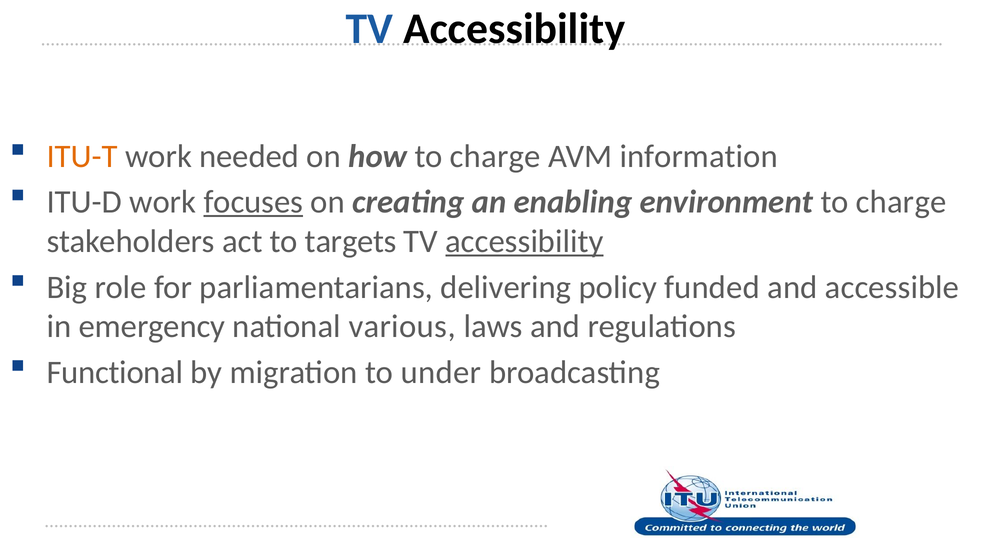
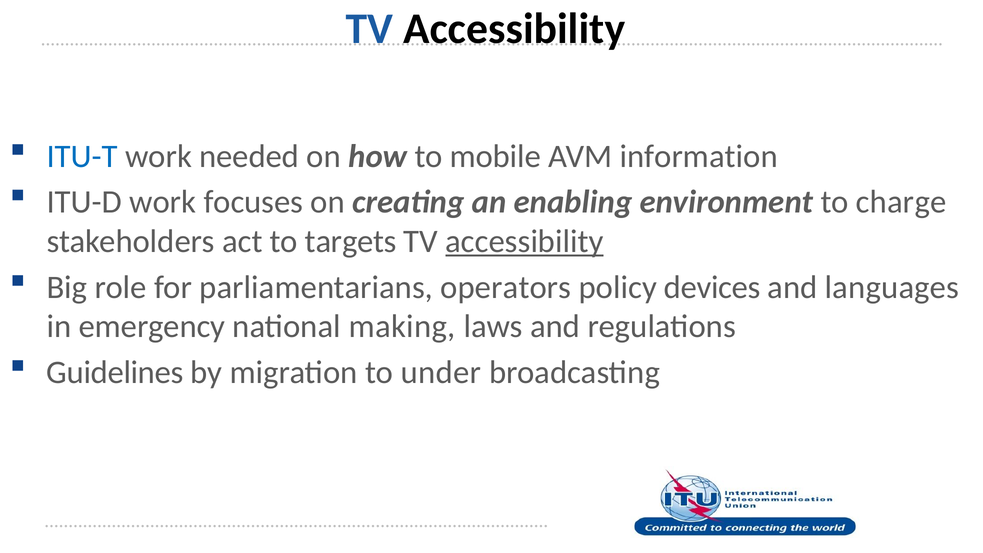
ITU-T colour: orange -> blue (82, 156)
how to charge: charge -> mobile (495, 156)
focuses underline: present -> none (253, 202)
delivering: delivering -> operators (506, 287)
funded: funded -> devices (712, 287)
accessible: accessible -> languages (892, 287)
various: various -> making (402, 327)
Functional: Functional -> Guidelines (115, 372)
